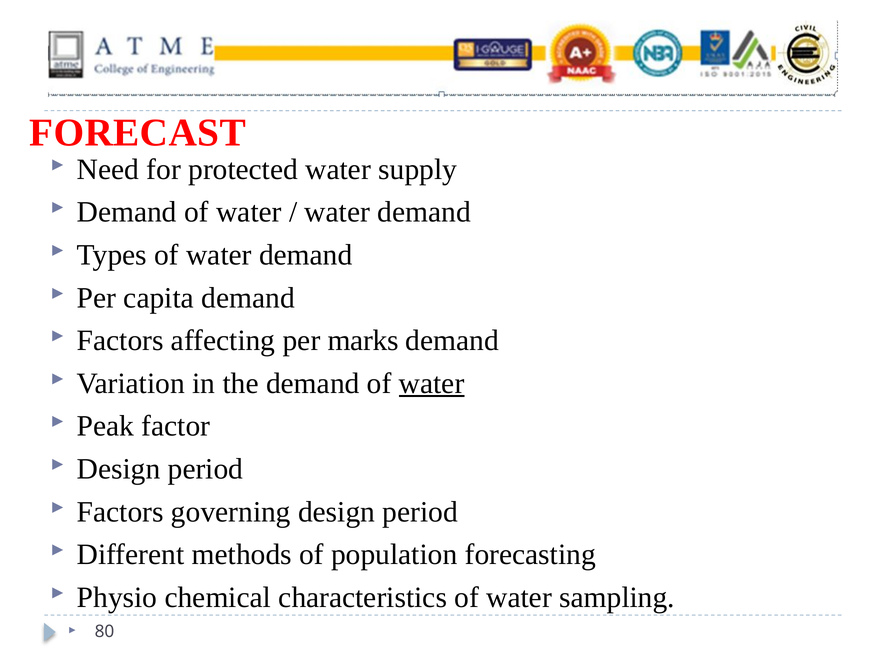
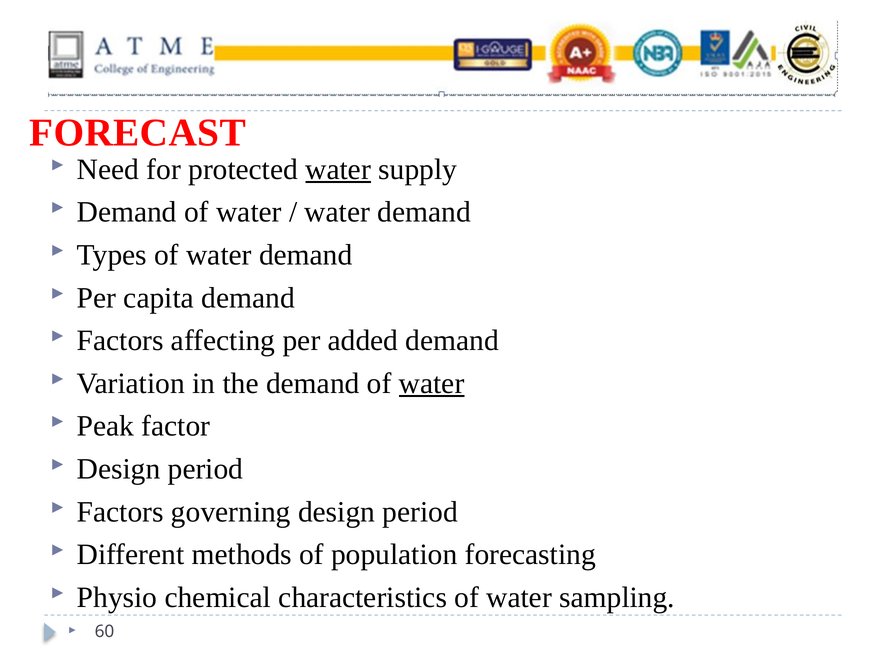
water underline: none -> present (338, 170)
marks: marks -> added (363, 341)
80: 80 -> 60 (104, 632)
